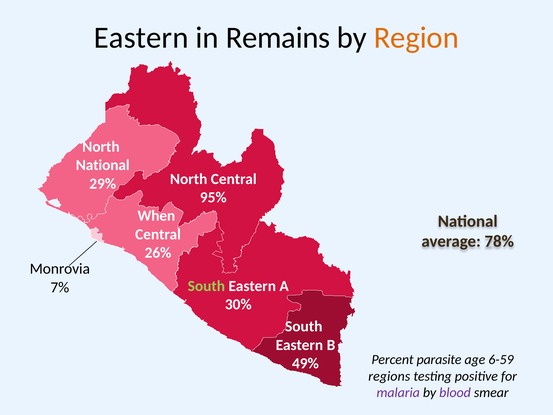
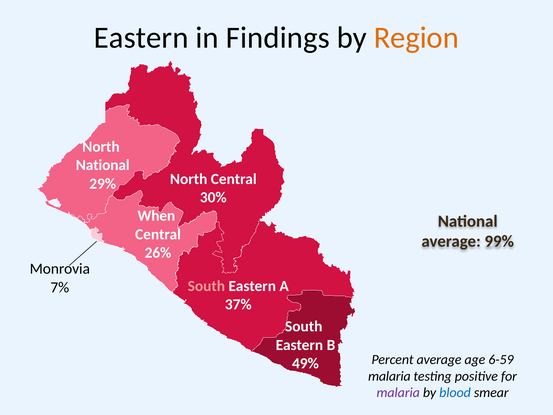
Remains: Remains -> Findings (278, 38)
95%: 95% -> 30% (213, 197)
78%: 78% -> 99% (499, 241)
South colour: light green -> pink (206, 286)
30%: 30% -> 37% (238, 304)
Percent parasite: parasite -> average (439, 359)
regions: regions -> malaria (389, 376)
blood colour: purple -> blue (455, 393)
